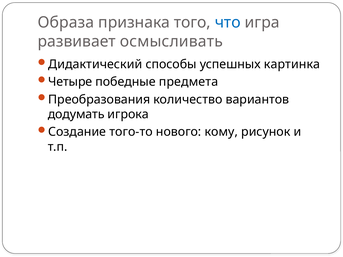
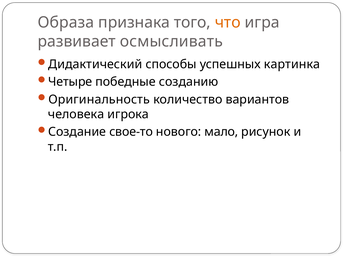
что colour: blue -> orange (228, 23)
предмета: предмета -> созданию (189, 82)
Преобразования: Преобразования -> Оригинальность (99, 100)
додумать: додумать -> человека (76, 114)
того-то: того-то -> свое-то (131, 132)
кому: кому -> мало (221, 132)
